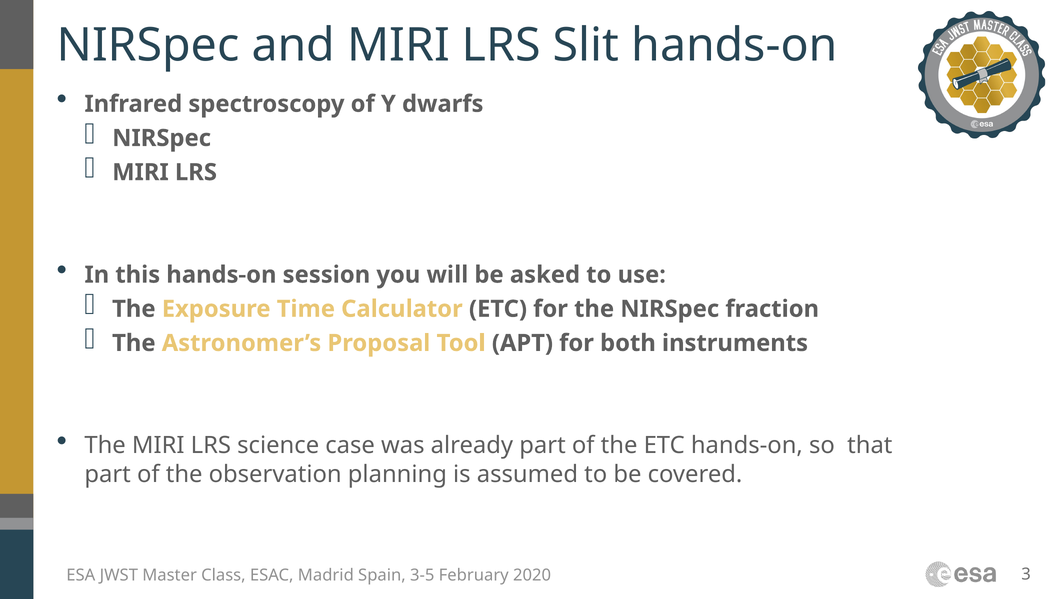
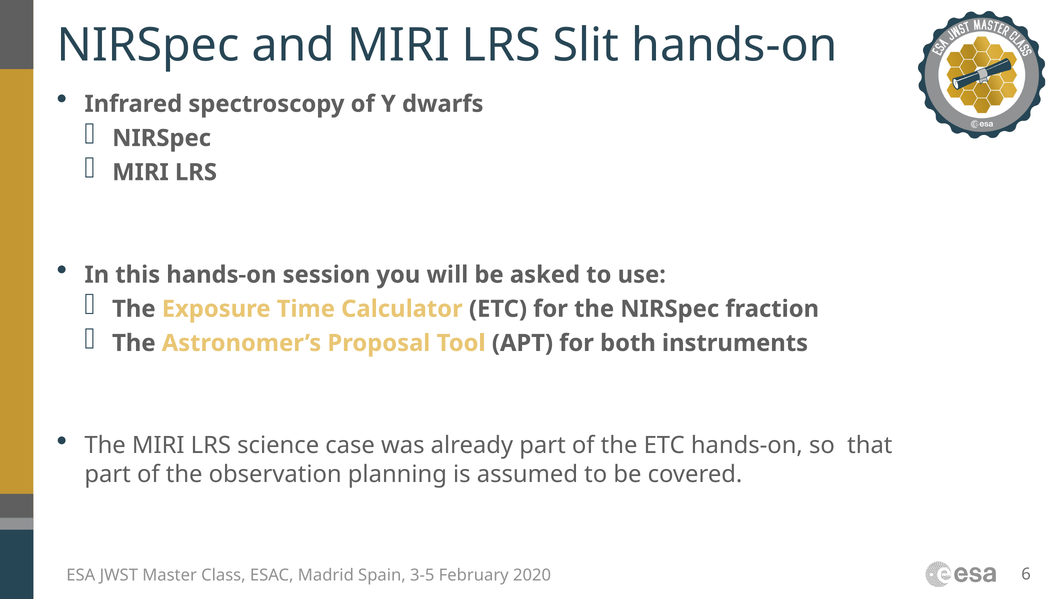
3: 3 -> 6 (1026, 574)
